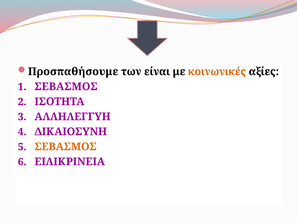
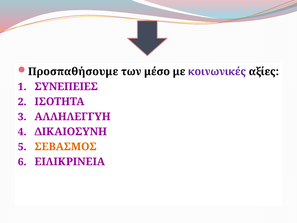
είναι: είναι -> μέσο (157, 72)
κοινωνικές colour: orange -> purple (217, 72)
ΣΕΒΑΣΜΟΣ: ΣΕΒΑΣΜΟΣ -> ΣΥΝΕΠΕΙΕΣ (66, 87)
